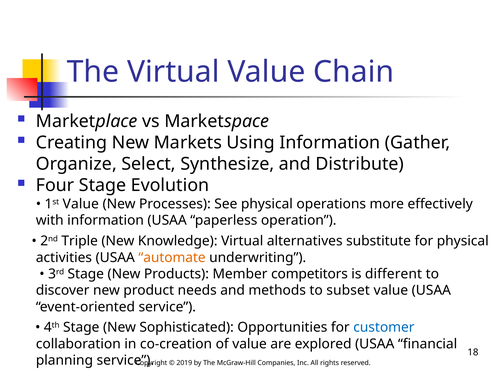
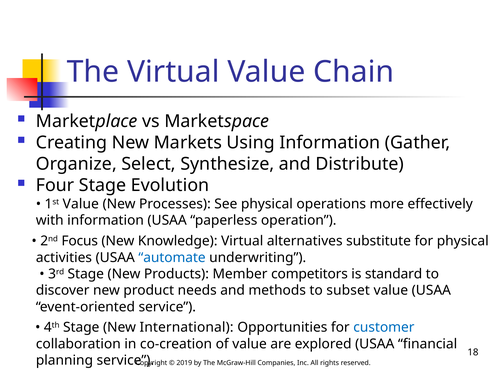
Triple: Triple -> Focus (80, 241)
automate colour: orange -> blue (172, 258)
different: different -> standard (394, 274)
Sophisticated: Sophisticated -> International (187, 328)
